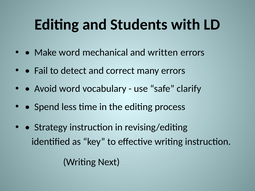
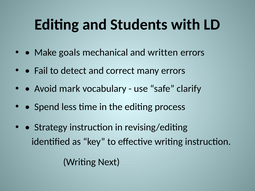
Make word: word -> goals (69, 53)
Avoid word: word -> mark (70, 89)
